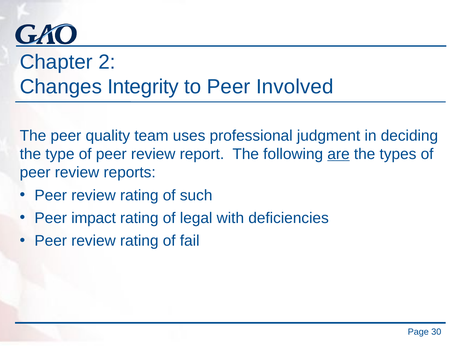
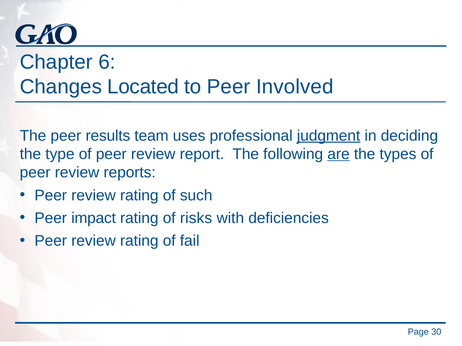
2: 2 -> 6 (107, 62)
Integrity: Integrity -> Located (143, 87)
quality: quality -> results (108, 136)
judgment underline: none -> present (329, 136)
legal: legal -> risks (196, 218)
